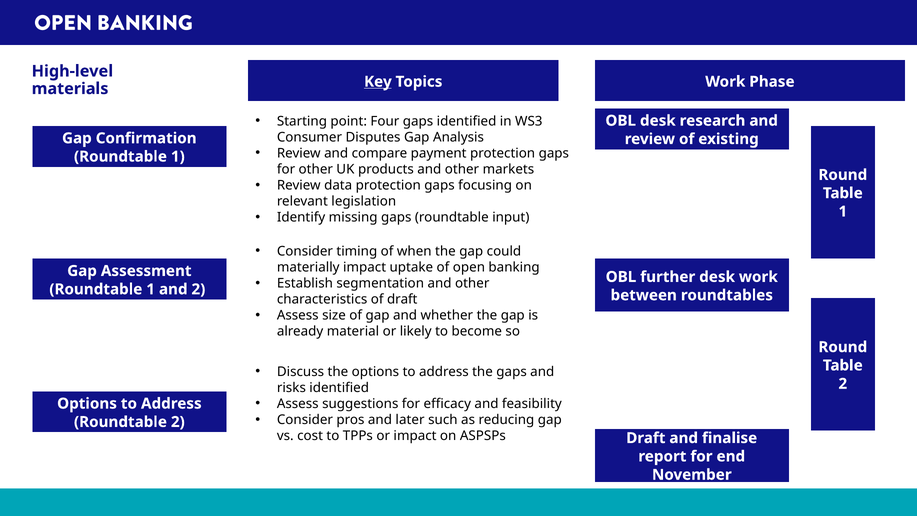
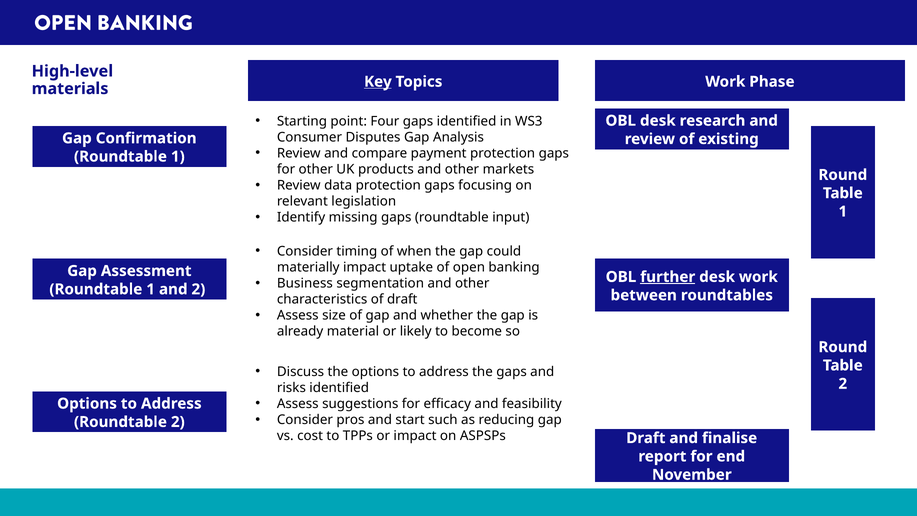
further underline: none -> present (668, 277)
Establish: Establish -> Business (305, 283)
later: later -> start (410, 420)
